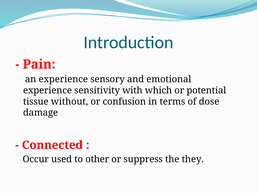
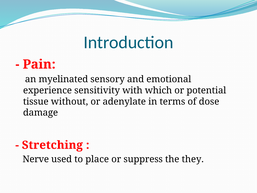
an experience: experience -> myelinated (63, 79)
confusion: confusion -> adenylate (124, 101)
Connected: Connected -> Stretching (52, 145)
Occur: Occur -> Nerve (36, 159)
other: other -> place (97, 159)
